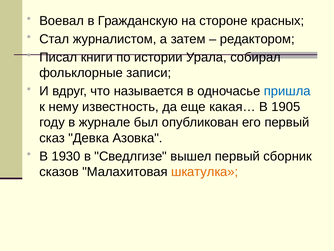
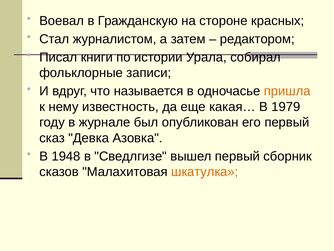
пришла colour: blue -> orange (287, 91)
1905: 1905 -> 1979 (286, 107)
1930: 1930 -> 1948 (66, 156)
